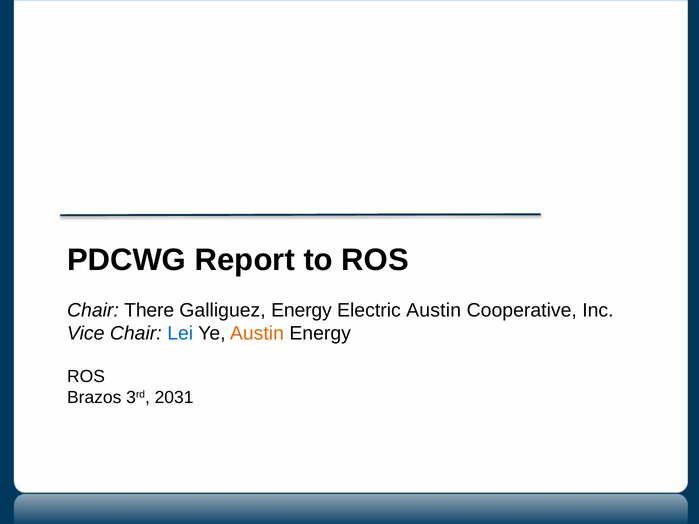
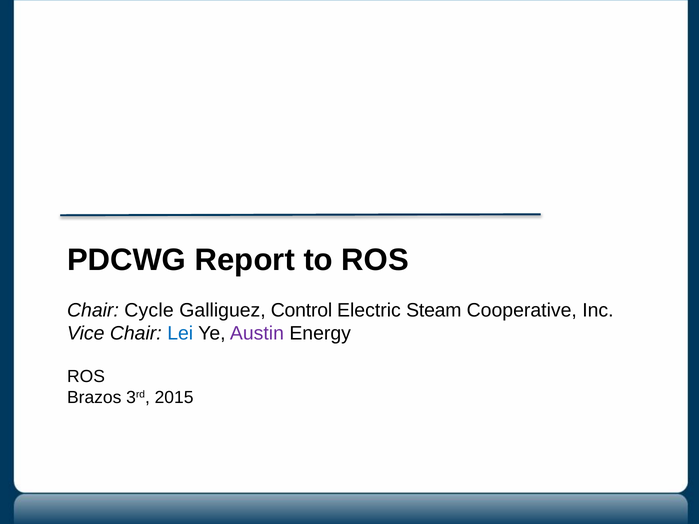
There: There -> Cycle (149, 310)
Galliguez Energy: Energy -> Control (302, 310)
Electric Austin: Austin -> Steam (434, 310)
Austin colour: orange -> purple (257, 334)
2031: 2031 -> 2015 (174, 398)
